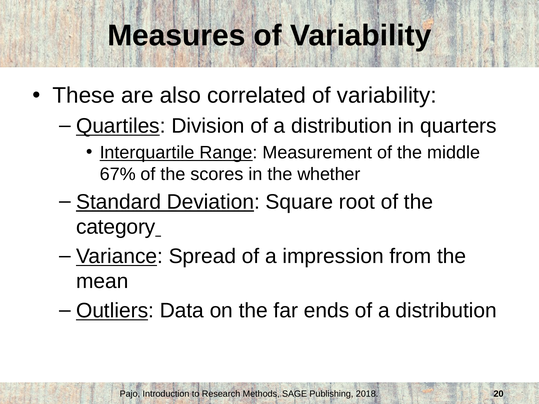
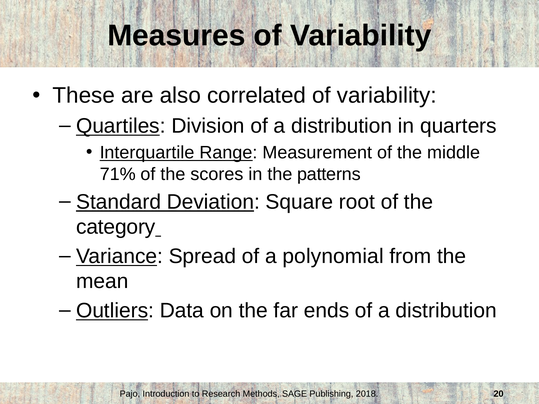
67%: 67% -> 71% (118, 174)
whether: whether -> patterns (329, 174)
impression: impression -> polynomial (333, 256)
